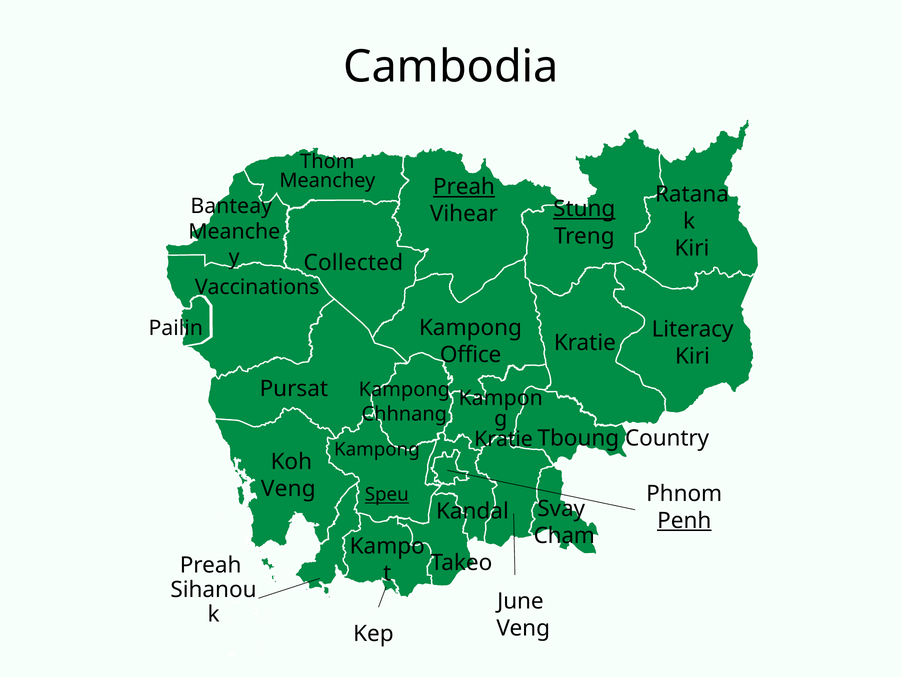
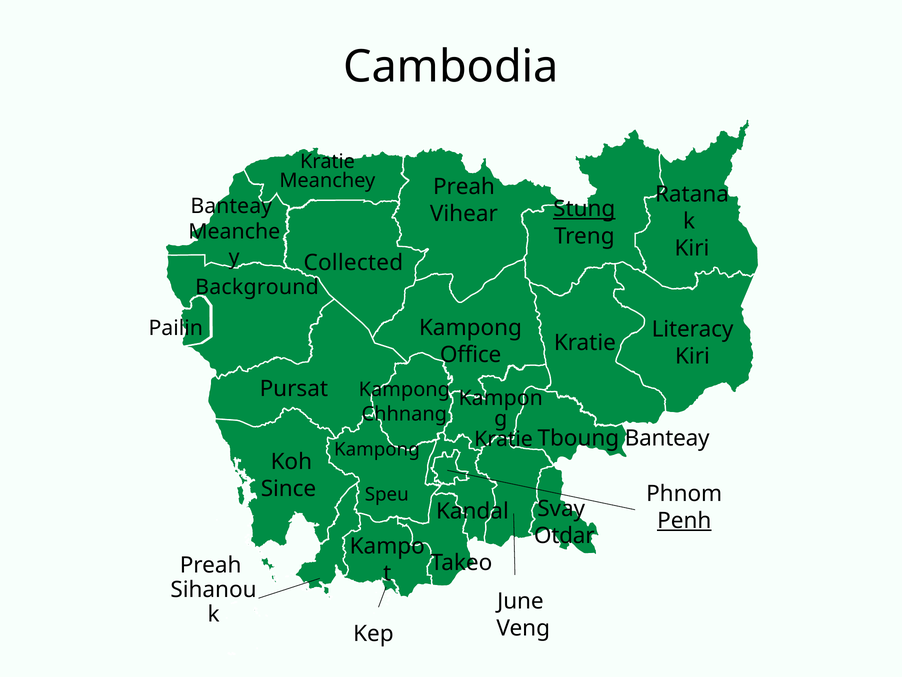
Thom: Thom -> Kratie (327, 161)
Preah underline: present -> none (464, 187)
Vaccinations: Vaccinations -> Background (257, 287)
Tboung Country: Country -> Banteay (667, 438)
Veng: Veng -> Since (288, 489)
Speu underline: present -> none (387, 494)
Cham: Cham -> Otdar (564, 535)
